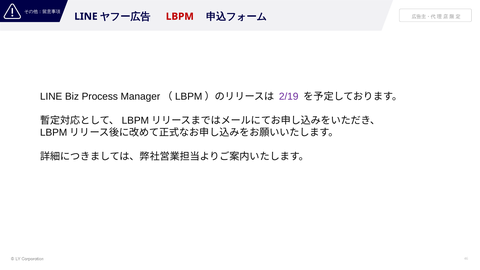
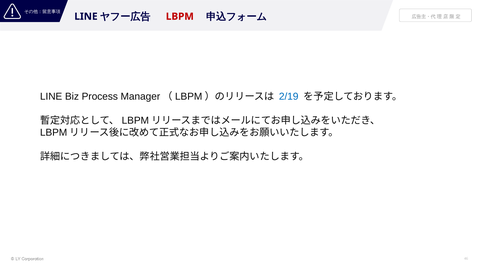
2/19 colour: purple -> blue (289, 96)
